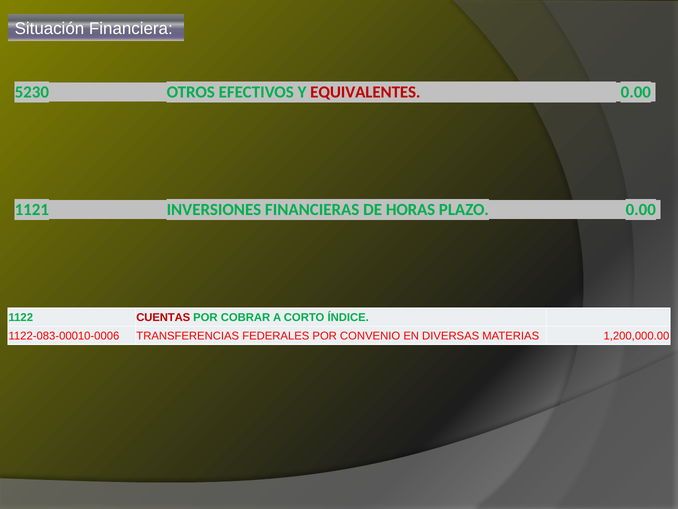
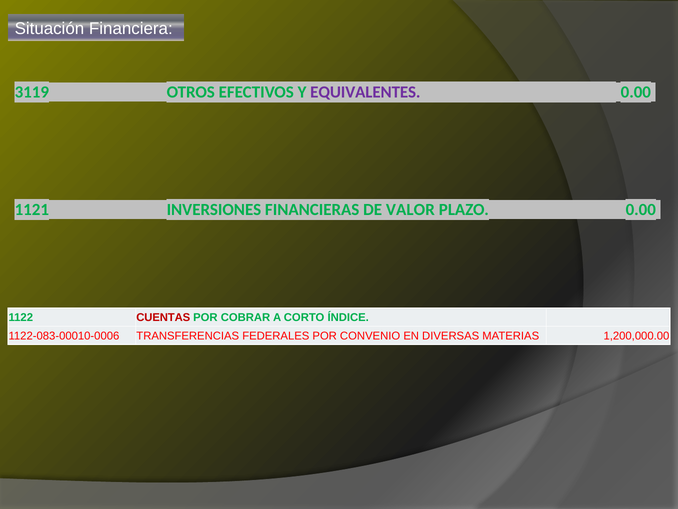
5230: 5230 -> 3119 (32, 92)
EQUIVALENTES colour: red -> purple (365, 92)
HORAS: HORAS -> VALOR (410, 209)
